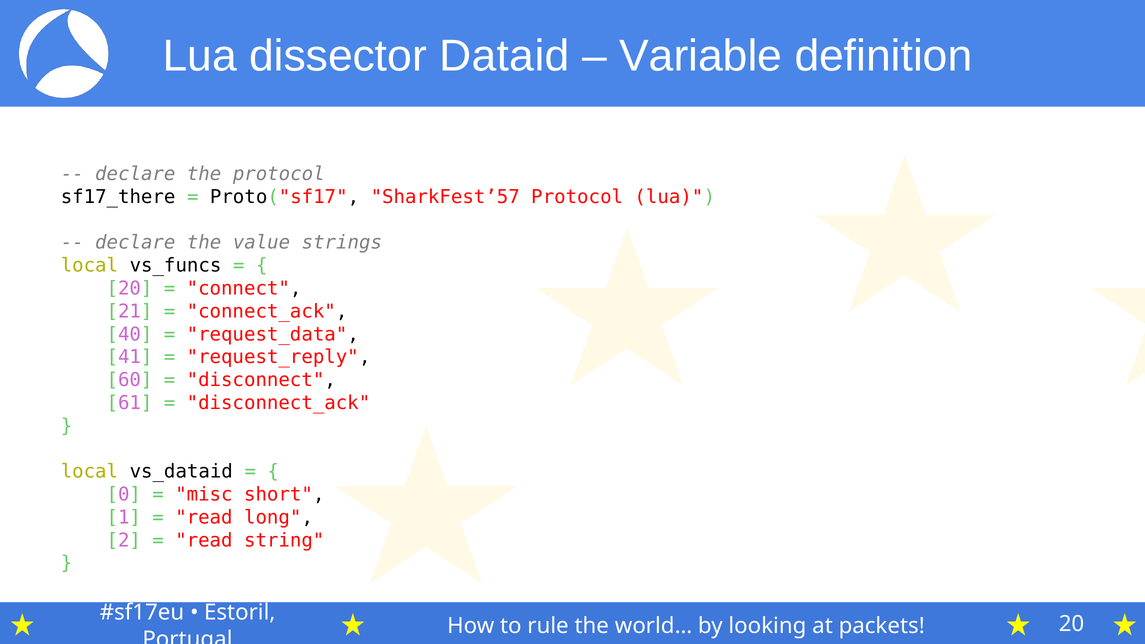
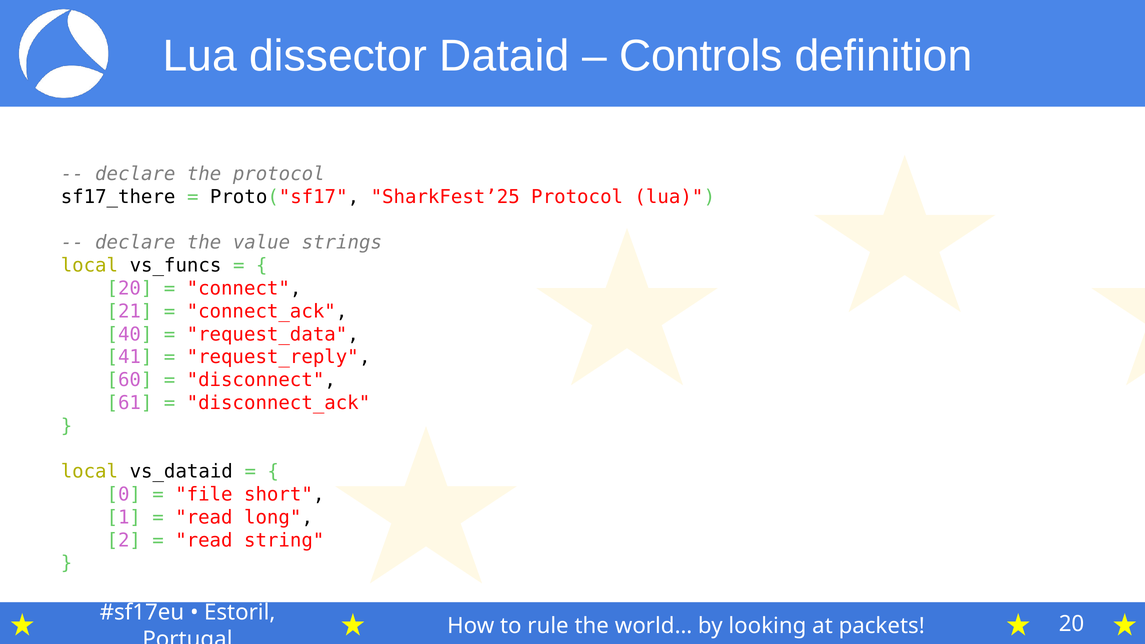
Variable: Variable -> Controls (701, 56)
SharkFest’57: SharkFest’57 -> SharkFest’25 (445, 197)
misc: misc -> file (204, 495)
